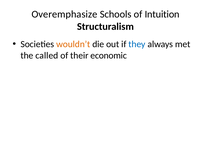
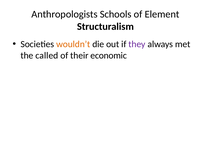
Overemphasize: Overemphasize -> Anthropologists (64, 14)
Intuition: Intuition -> Element (162, 14)
they colour: blue -> purple (137, 44)
